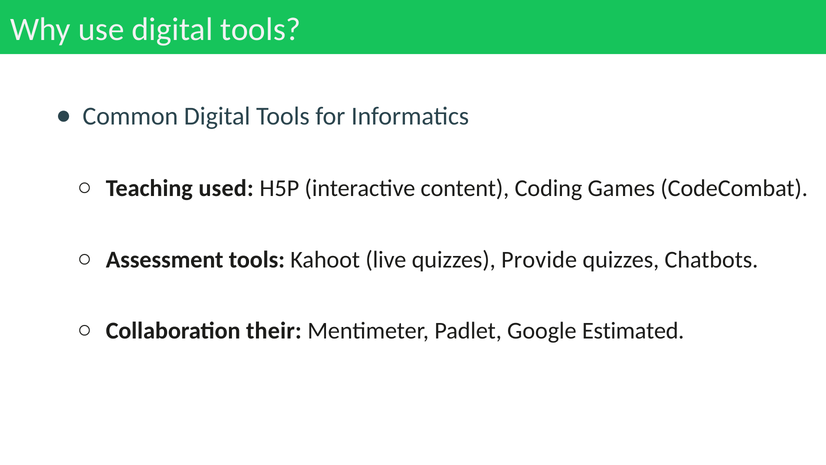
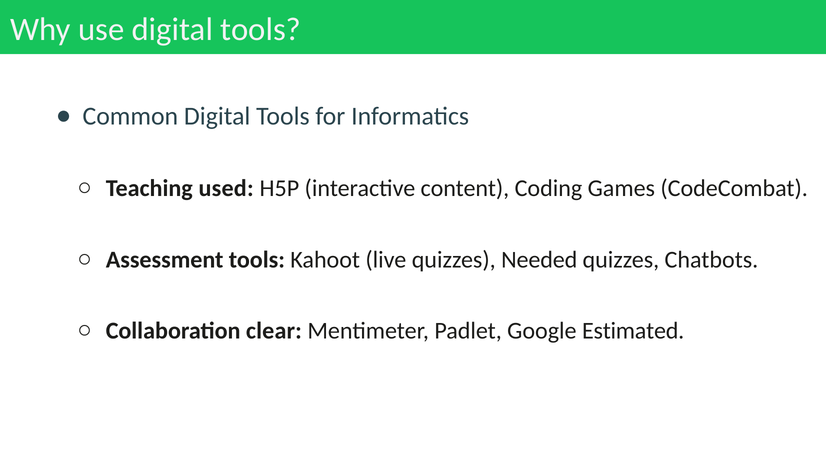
Provide: Provide -> Needed (539, 259)
their: their -> clear (274, 331)
